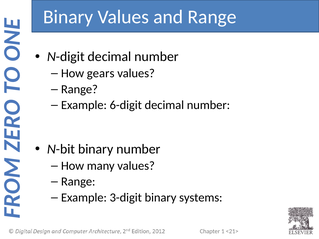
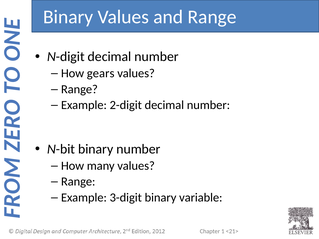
6-digit: 6-digit -> 2-digit (126, 105)
systems: systems -> variable (201, 198)
